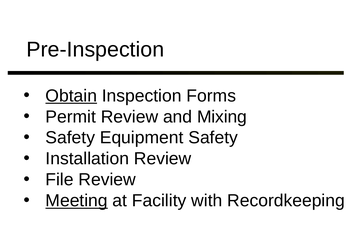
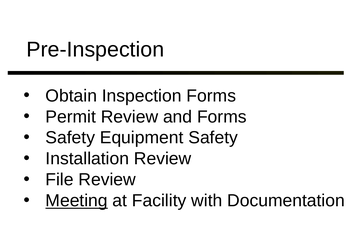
Obtain underline: present -> none (71, 96)
and Mixing: Mixing -> Forms (222, 117)
Recordkeeping: Recordkeeping -> Documentation (286, 201)
